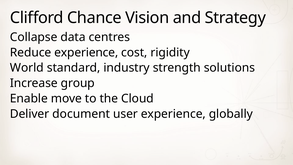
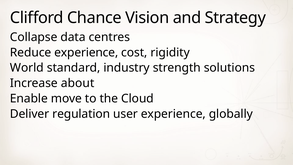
group: group -> about (78, 83)
document: document -> regulation (81, 114)
